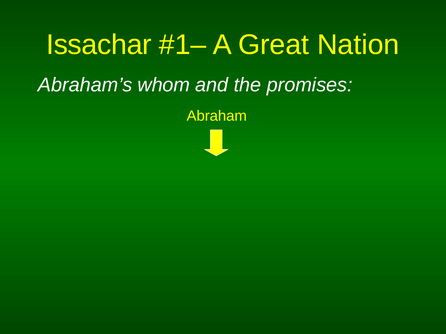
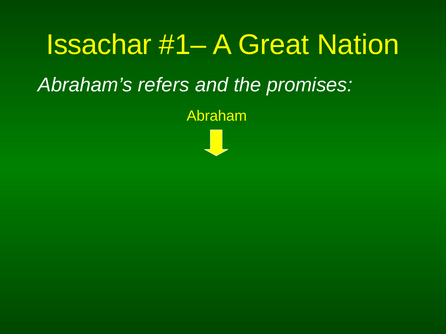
whom: whom -> refers (164, 85)
